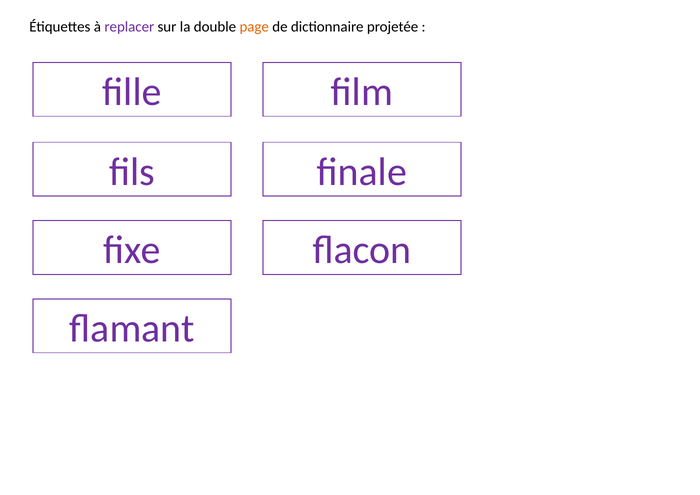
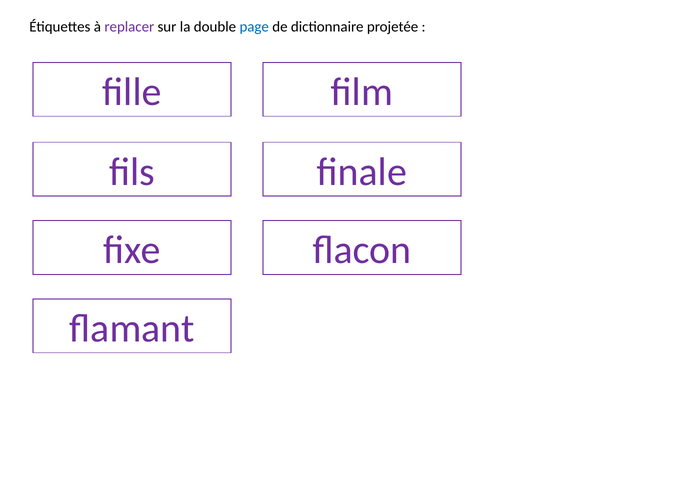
page colour: orange -> blue (254, 27)
